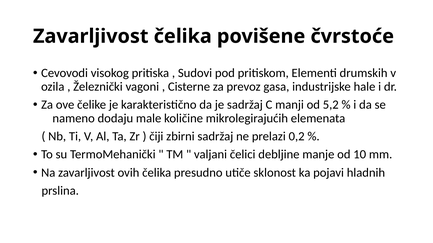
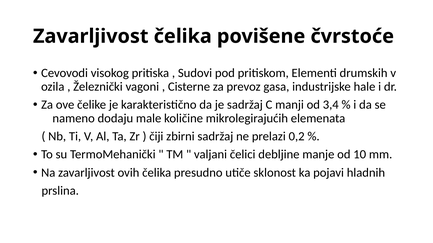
5,2: 5,2 -> 3,4 (331, 105)
